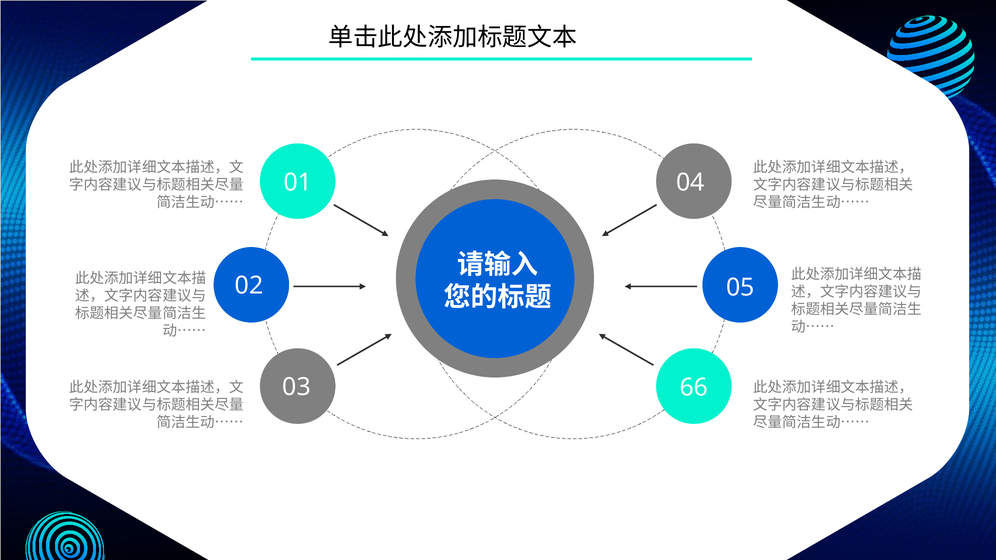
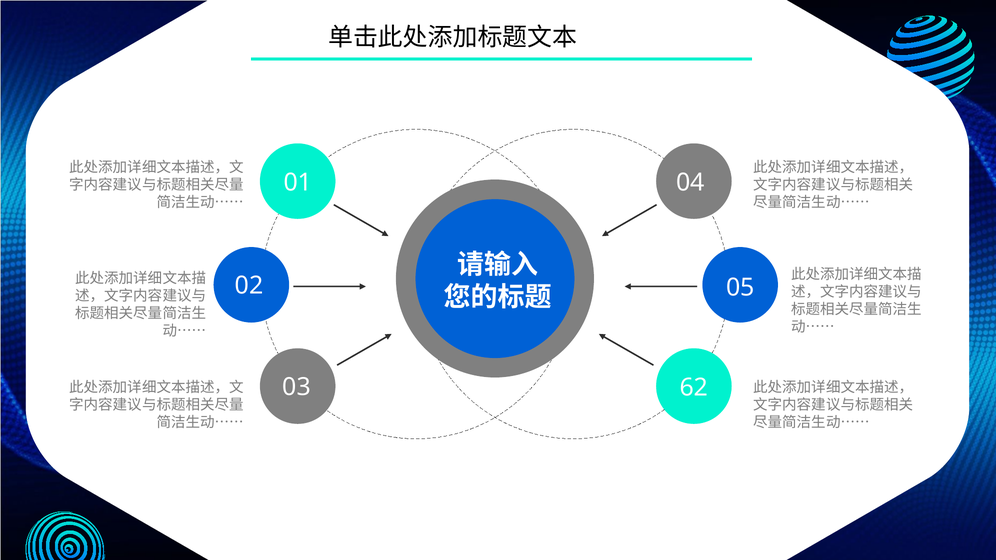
66: 66 -> 62 (694, 388)
